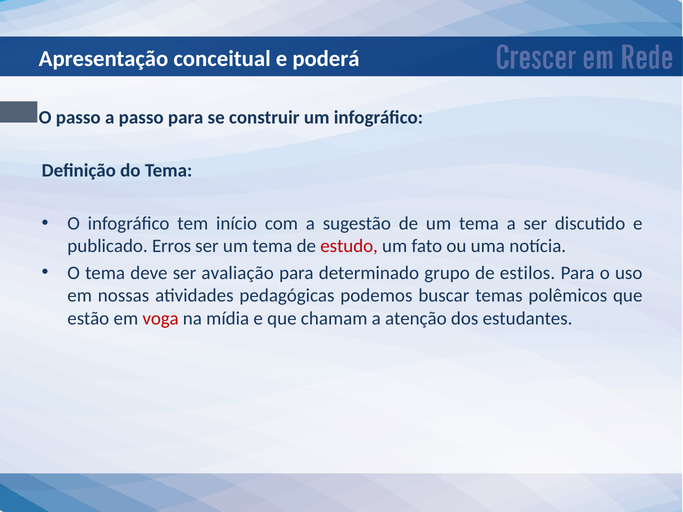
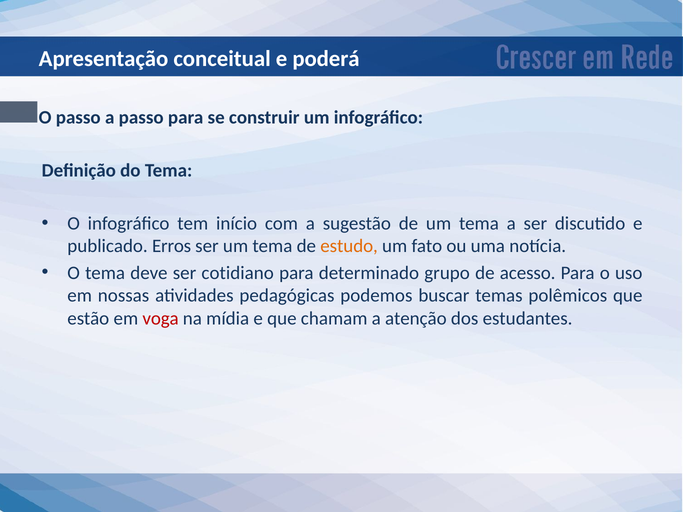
estudo colour: red -> orange (349, 246)
avaliação: avaliação -> cotidiano (238, 273)
estilos: estilos -> acesso (528, 273)
